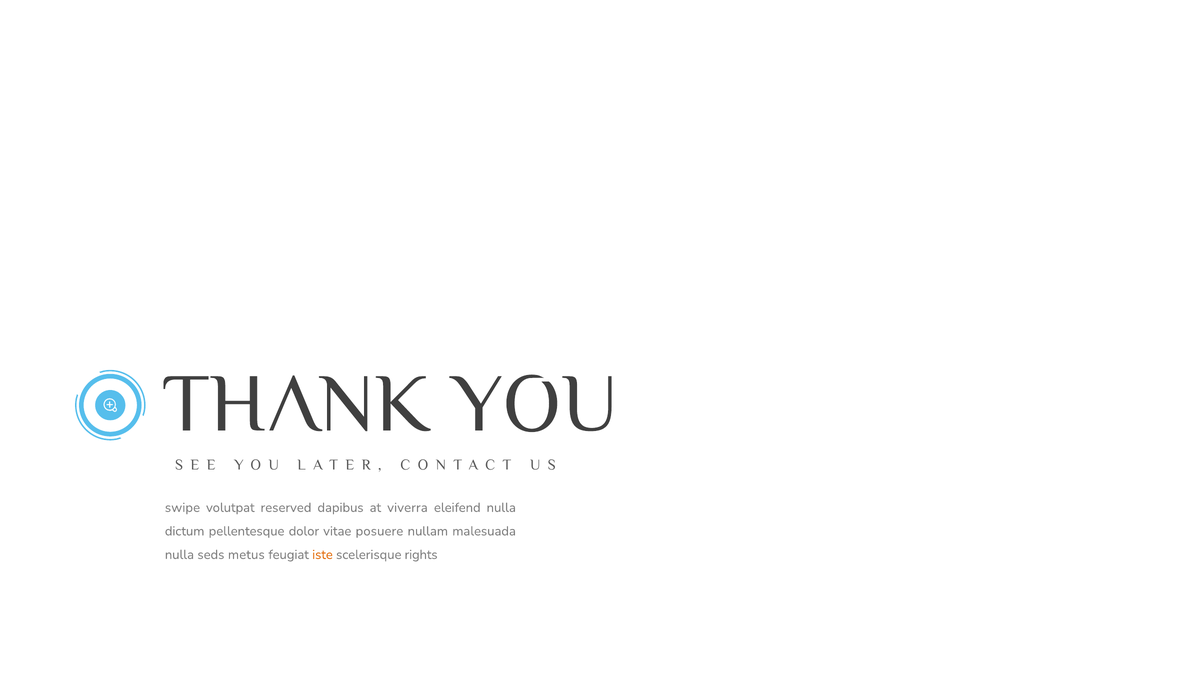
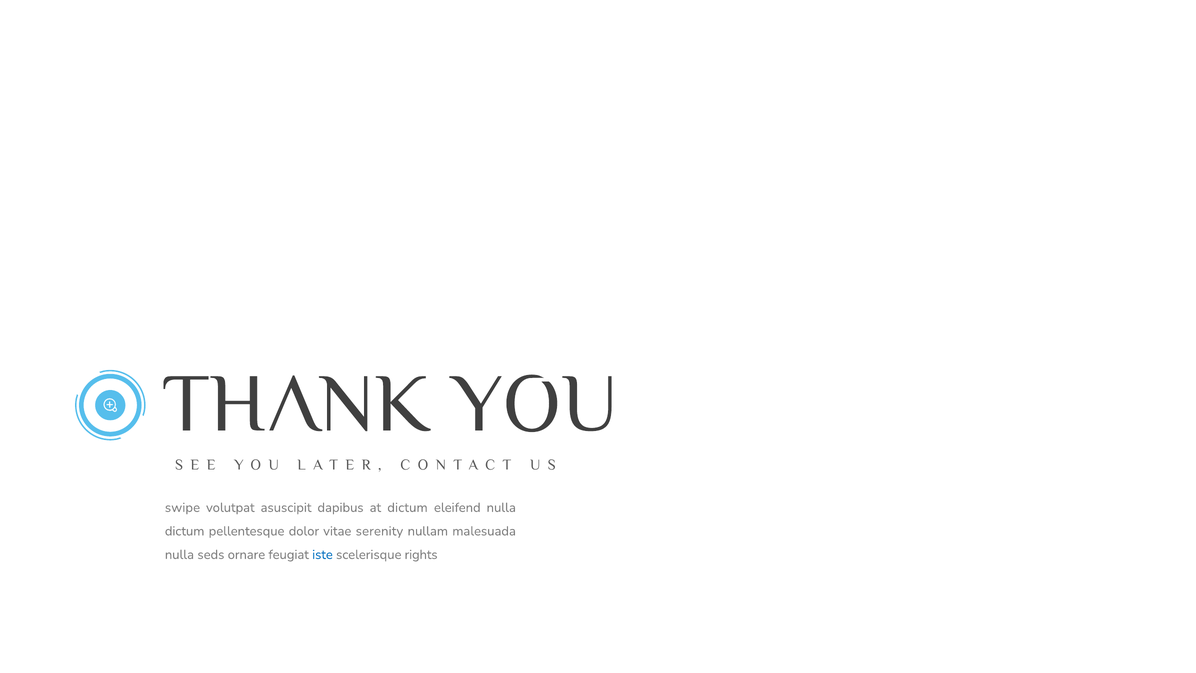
reserved: reserved -> asuscipit (286, 507)
at viverra: viverra -> dictum (407, 507)
posuere: posuere -> serenity (379, 531)
metus: metus -> ornare (246, 554)
iste colour: orange -> blue (322, 554)
